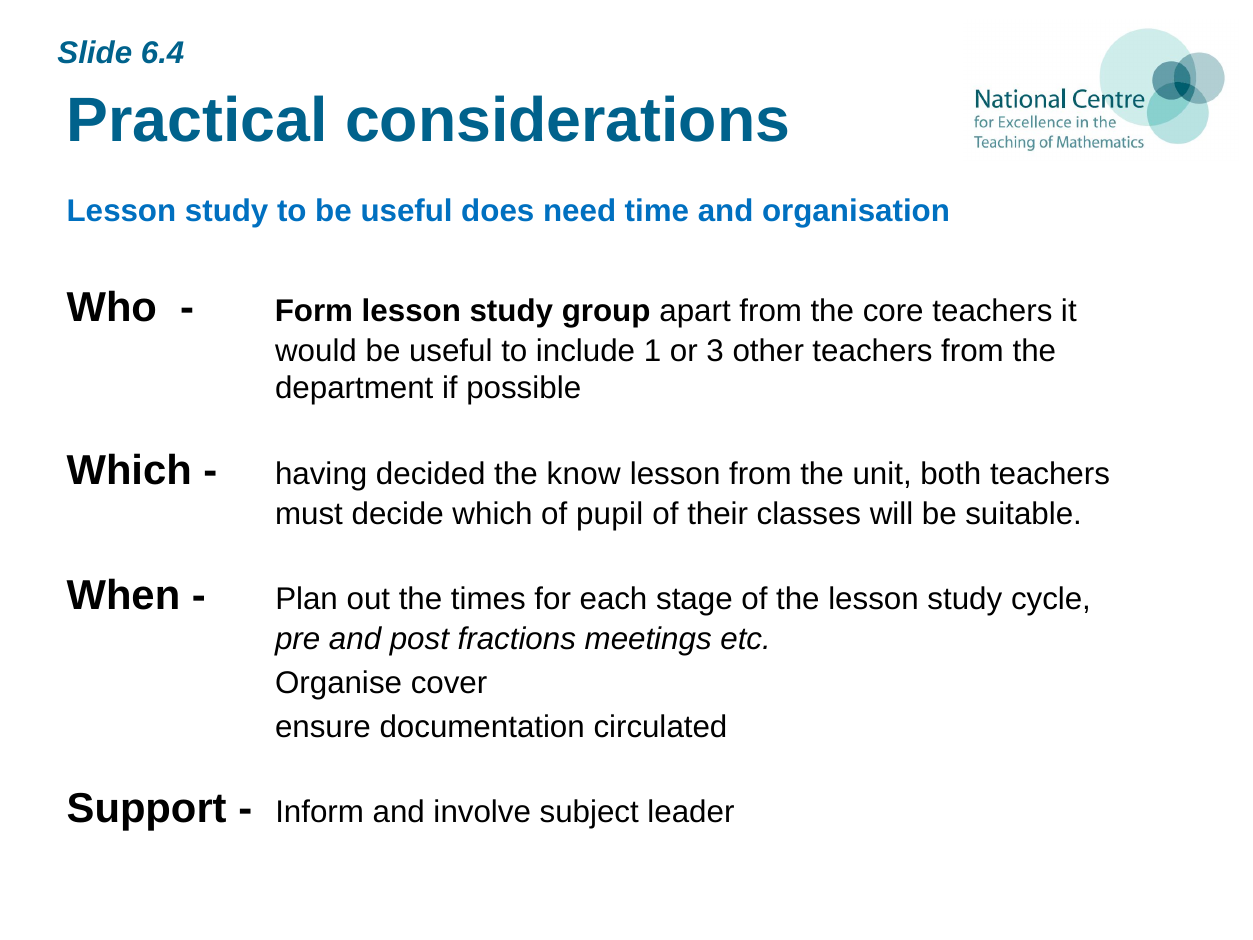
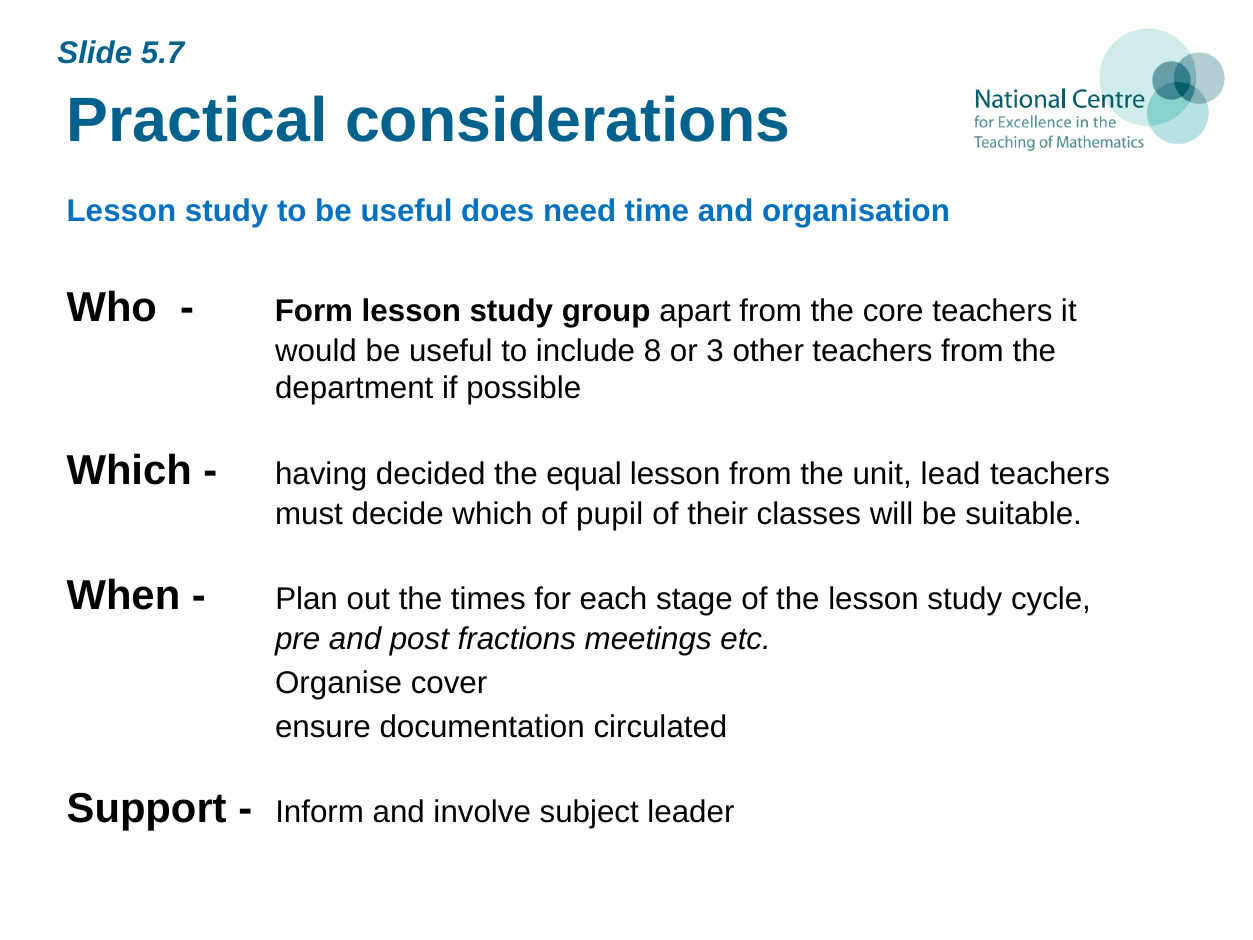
6.4: 6.4 -> 5.7 (163, 53)
1: 1 -> 8 (652, 351)
know: know -> equal (584, 474)
both: both -> lead (951, 474)
